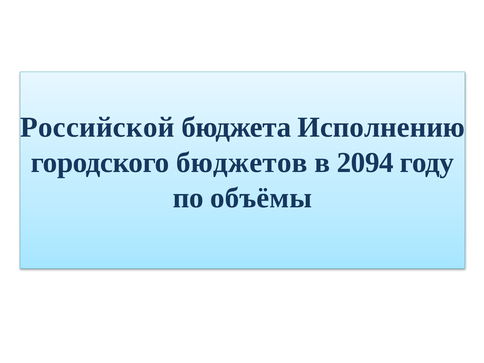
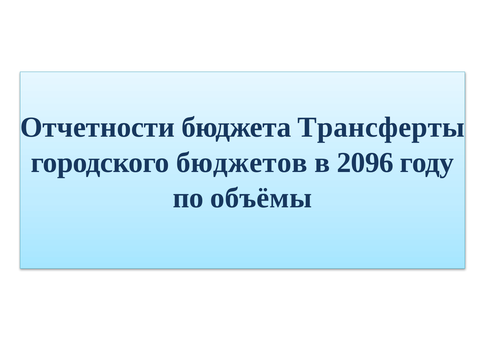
Российской: Российской -> Отчетности (97, 127)
Исполнению: Исполнению -> Трансферты (381, 127)
2094: 2094 -> 2096 (365, 163)
